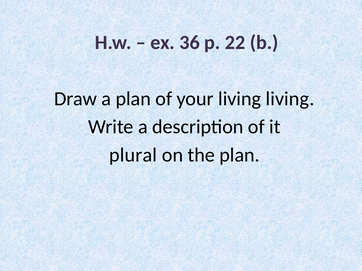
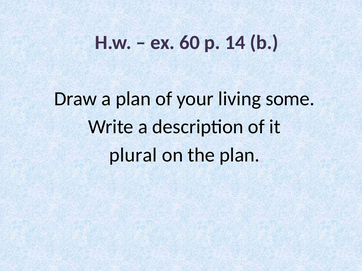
36: 36 -> 60 (190, 43)
22: 22 -> 14 (235, 43)
living living: living -> some (290, 99)
